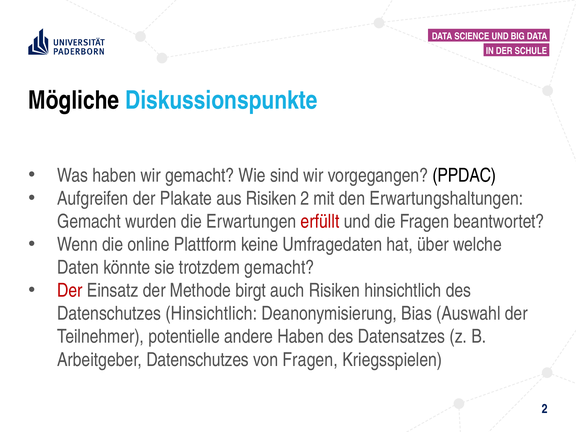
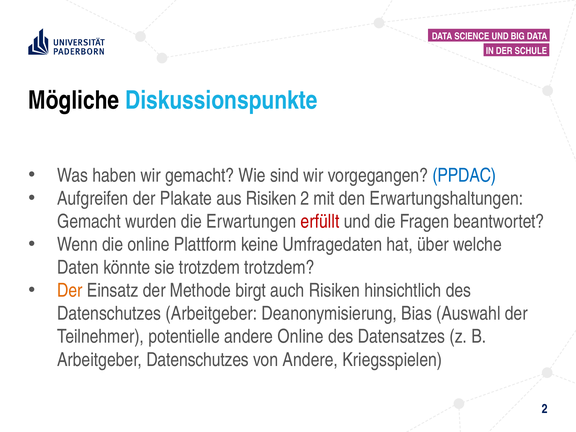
PPDAC colour: black -> blue (464, 175)
trotzdem gemacht: gemacht -> trotzdem (279, 268)
Der colour: red -> orange (70, 291)
Datenschutzes Hinsichtlich: Hinsichtlich -> Arbeitgeber (211, 314)
andere Haben: Haben -> Online (301, 337)
von Fragen: Fragen -> Andere (310, 360)
